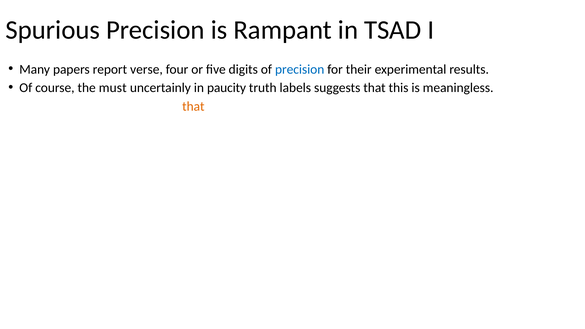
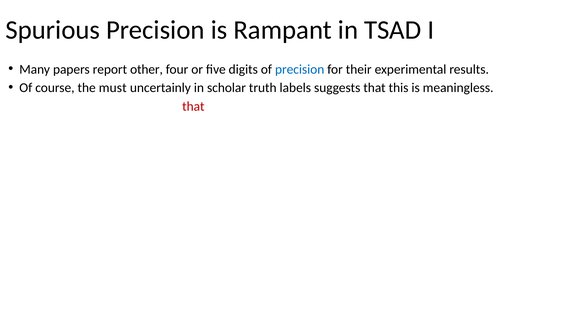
verse: verse -> other (147, 69)
paucity: paucity -> scholar (226, 88)
that colour: orange -> red (193, 106)
